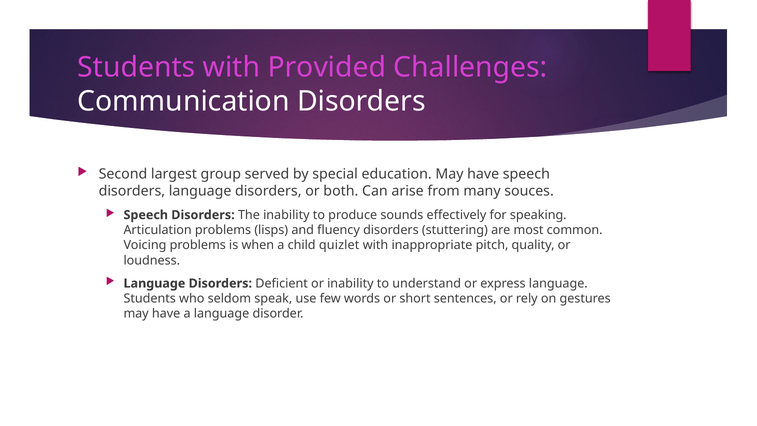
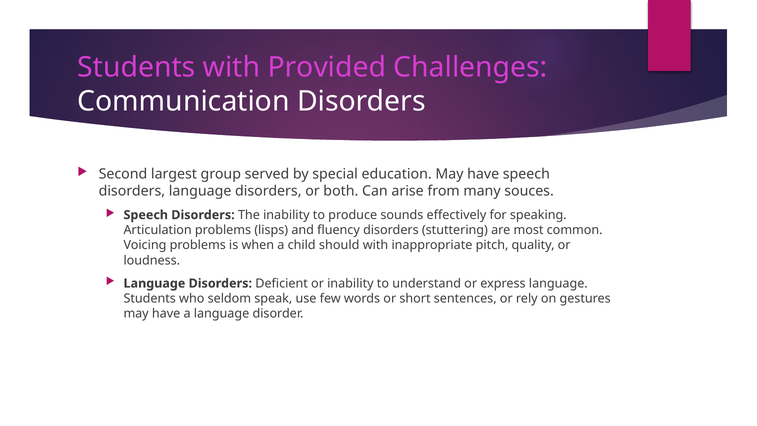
quizlet: quizlet -> should (339, 245)
